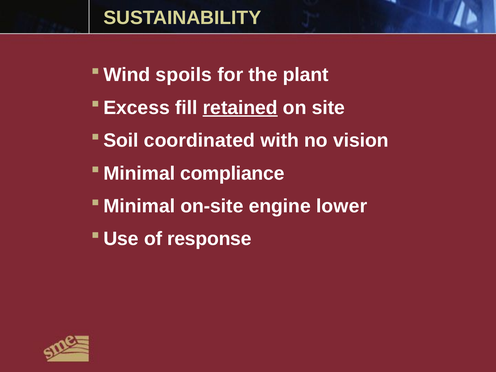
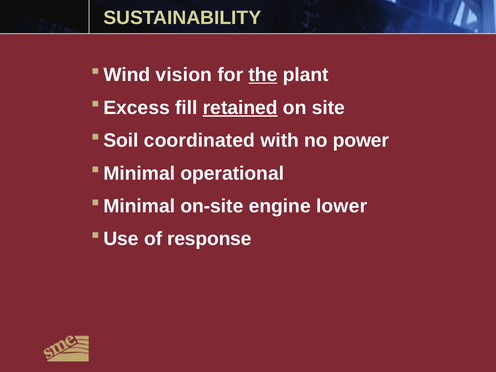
spoils: spoils -> vision (184, 75)
the underline: none -> present (263, 75)
vision: vision -> power (361, 141)
compliance: compliance -> operational (232, 173)
